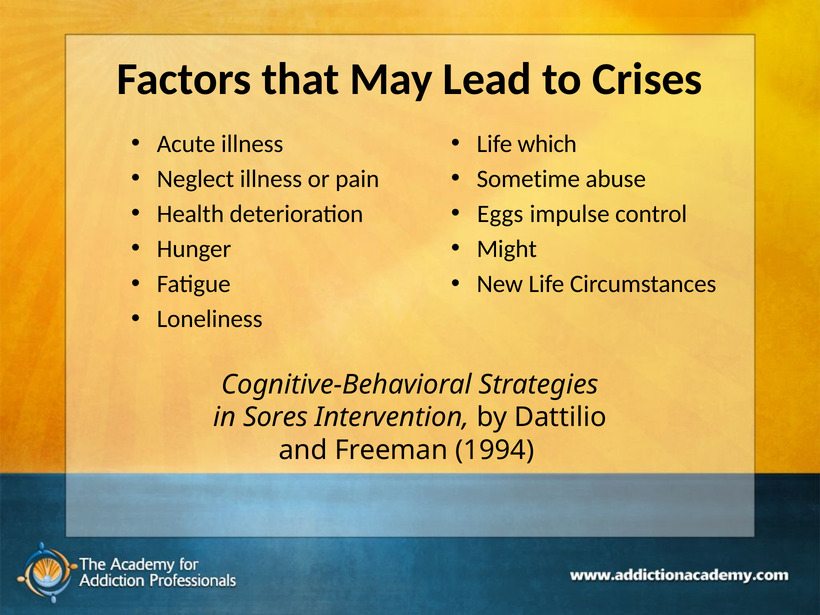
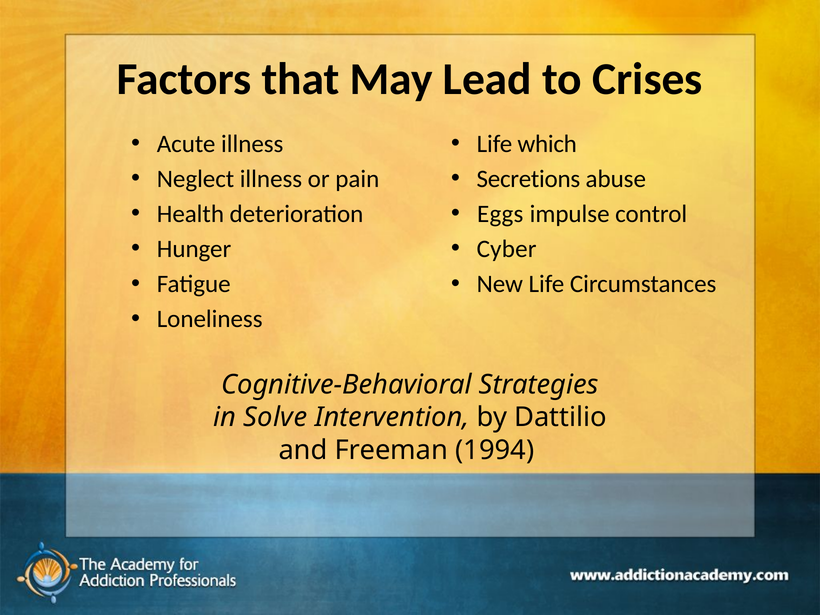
Sometime: Sometime -> Secretions (528, 179)
Might: Might -> Cyber (507, 249)
Sores: Sores -> Solve (275, 417)
